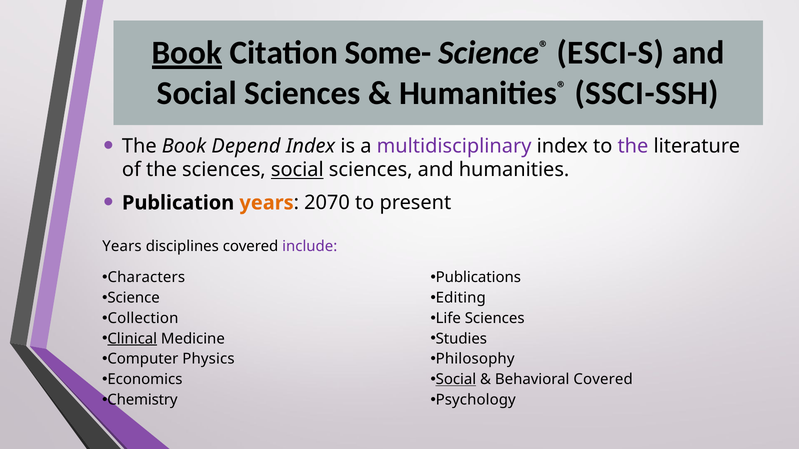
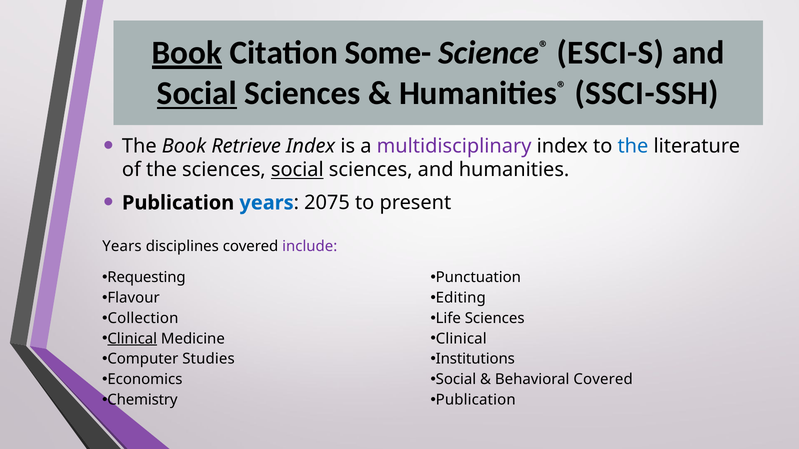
Social underline: none -> present (197, 94)
Depend: Depend -> Retrieve (246, 146)
the colour: purple -> blue (633, 146)
years colour: orange -> blue (267, 203)
2070: 2070 -> 2075 (327, 203)
Characters: Characters -> Requesting (146, 278)
Publications: Publications -> Punctuation (478, 278)
Science: Science -> Flavour (134, 298)
Studies: Studies -> Clinical (461, 339)
Physics: Physics -> Studies (208, 359)
Philosophy: Philosophy -> Institutions (475, 359)
Social underline: present -> none (456, 380)
Psychology: Psychology -> Publication (476, 400)
